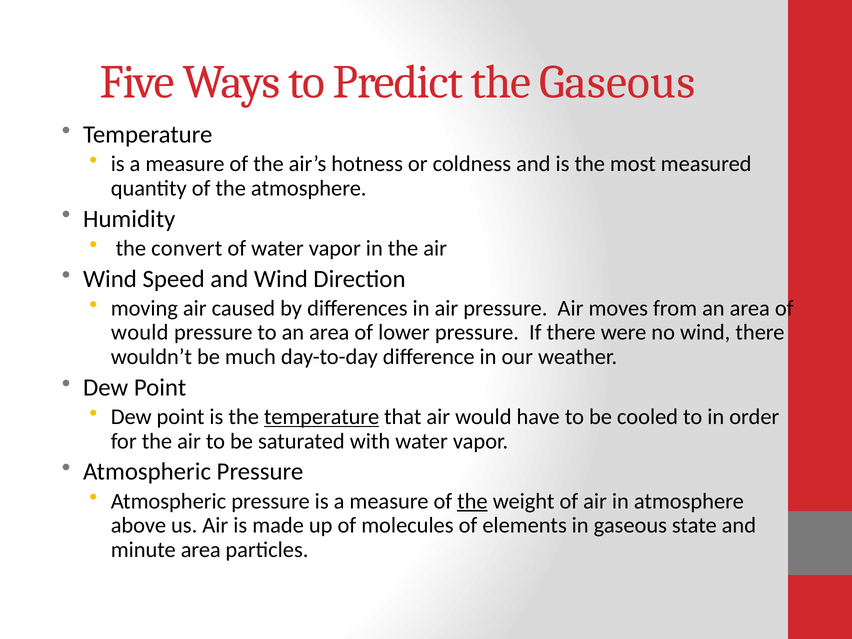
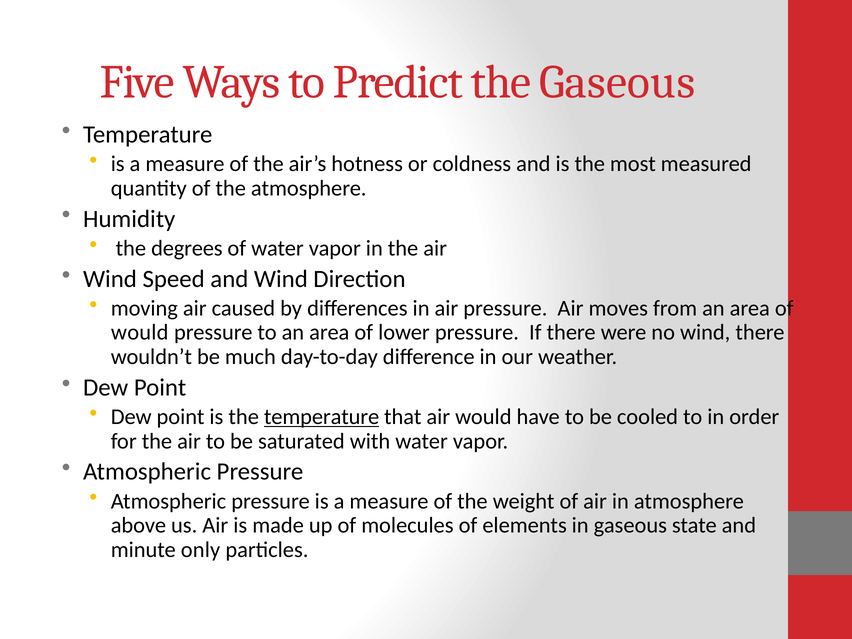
convert: convert -> degrees (187, 248)
the underline: present -> none (472, 501)
minute area: area -> only (201, 550)
